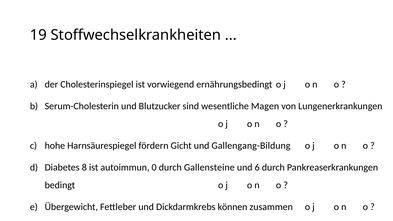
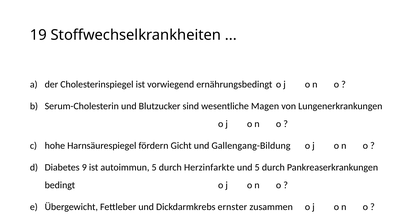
8: 8 -> 9 (84, 167)
autoimmun 0: 0 -> 5 (154, 167)
Gallensteine: Gallensteine -> Herzinfarkte (209, 167)
und 6: 6 -> 5 (257, 167)
können: können -> ernster (232, 207)
